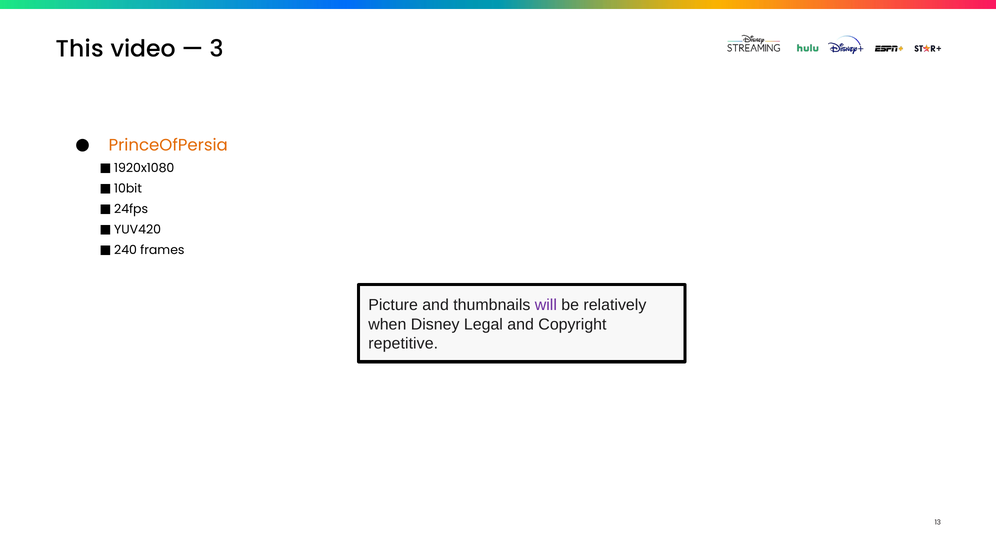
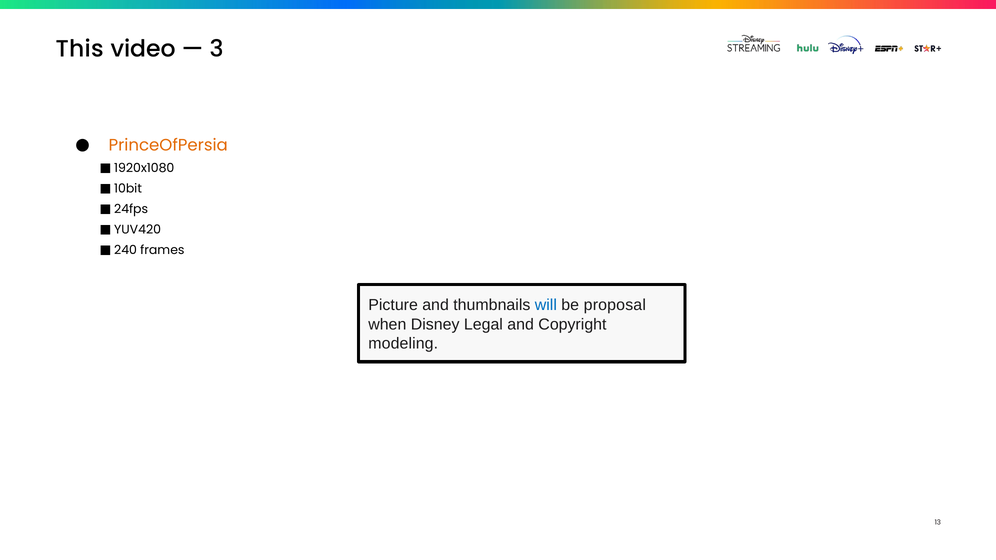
will colour: purple -> blue (546, 305)
relatively: relatively -> proposal (615, 305)
repetitive: repetitive -> modeling (403, 344)
